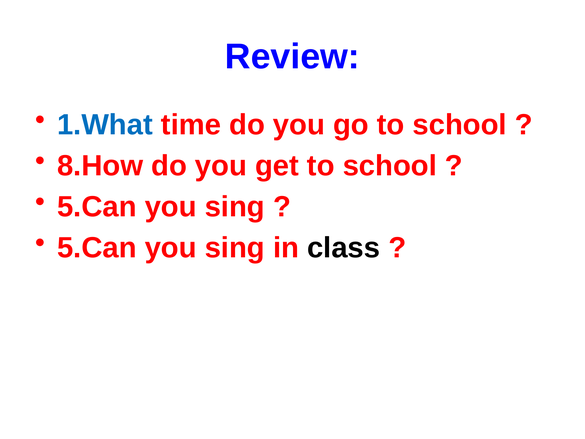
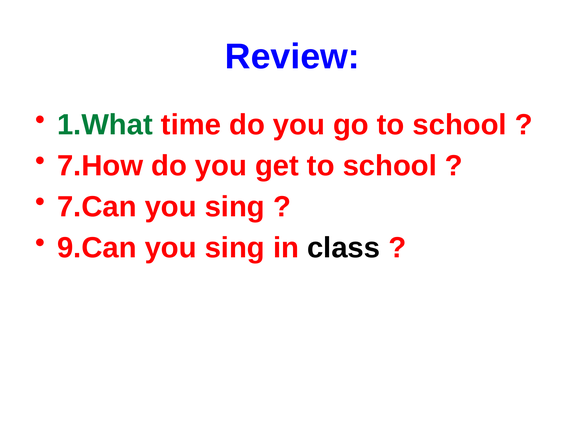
1.What colour: blue -> green (105, 125)
8.How: 8.How -> 7.How (100, 166)
5.Can: 5.Can -> 7.Can (97, 207)
5.Can: 5.Can -> 9.Can (97, 248)
